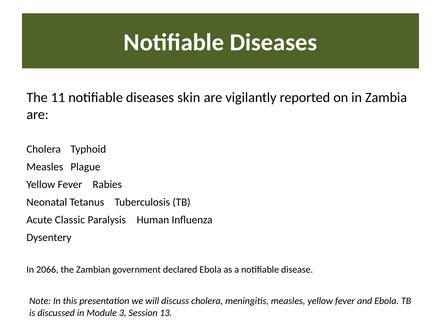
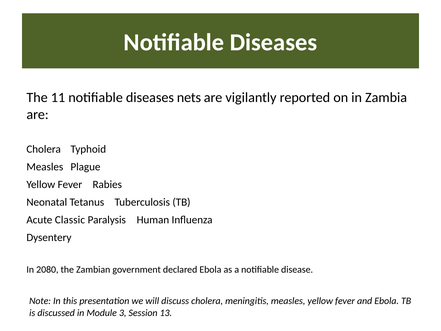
skin: skin -> nets (189, 97)
2066: 2066 -> 2080 (47, 269)
